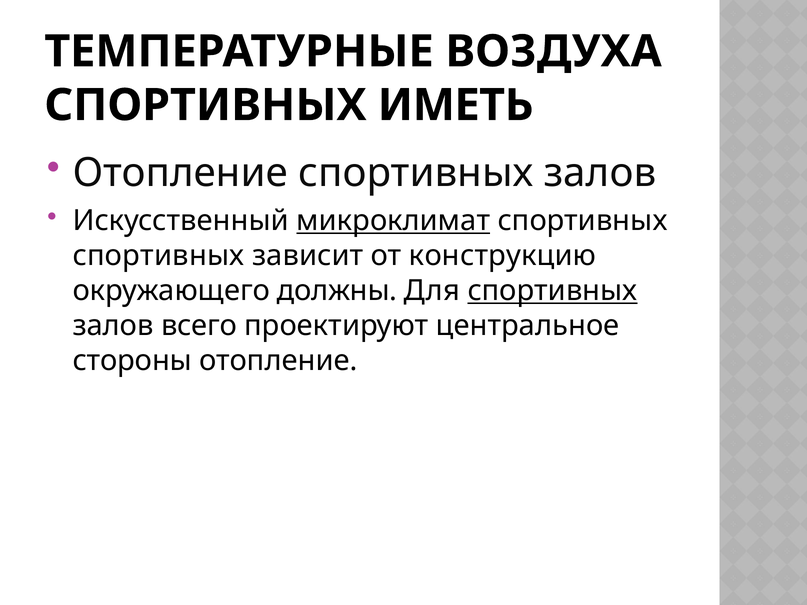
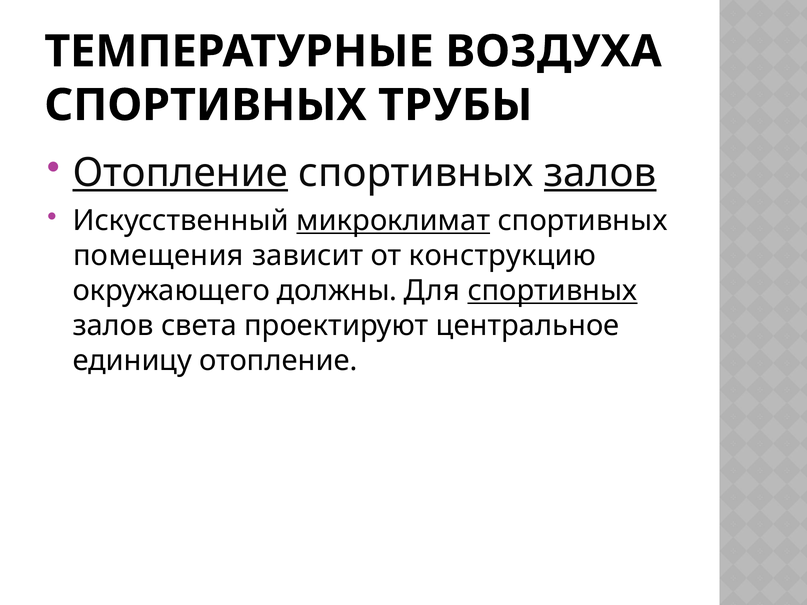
ИМЕТЬ: ИМЕТЬ -> ТРУБЫ (455, 105)
Отопление underline: none -> present (180, 173)
залов underline: none -> present (600, 173)
спортивных: спортивных -> помещения (158, 256)
всего: всего -> света (199, 326)
стороны: стороны -> единицу (132, 361)
